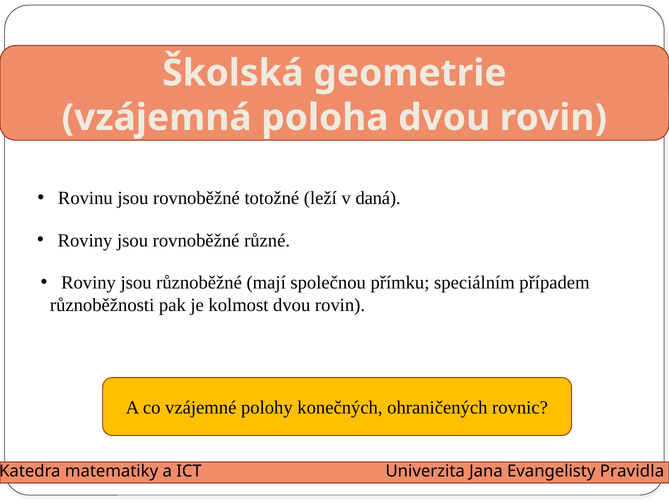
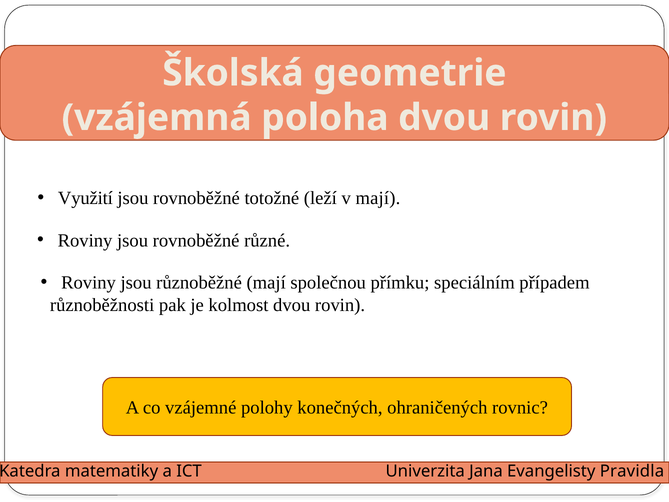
Rovinu: Rovinu -> Využití (85, 198)
v daná: daná -> mají (378, 198)
